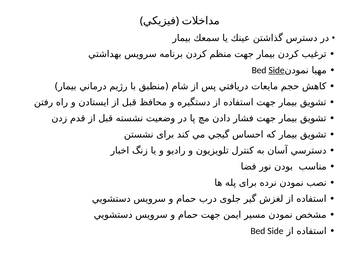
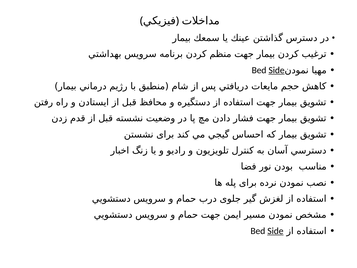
Side underline: none -> present (275, 231)
